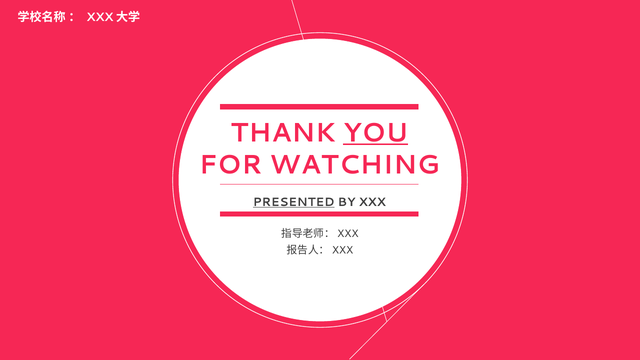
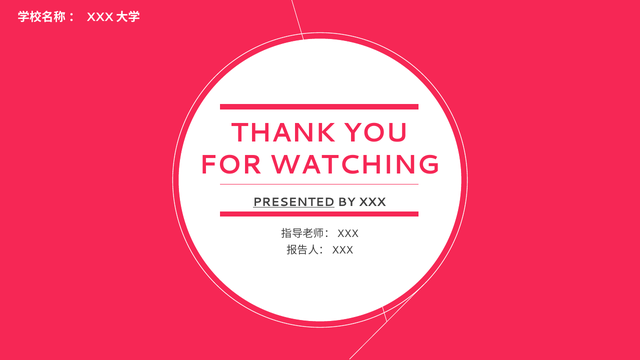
YOU underline: present -> none (376, 133)
